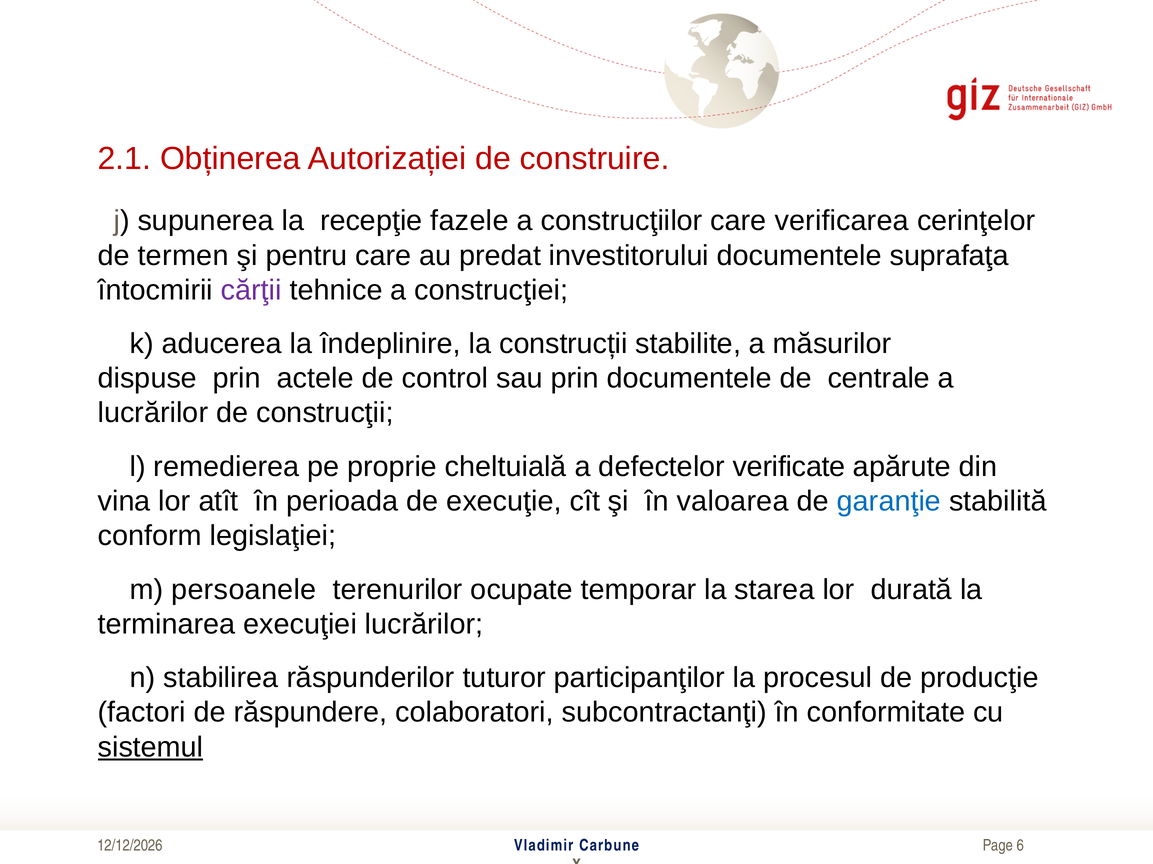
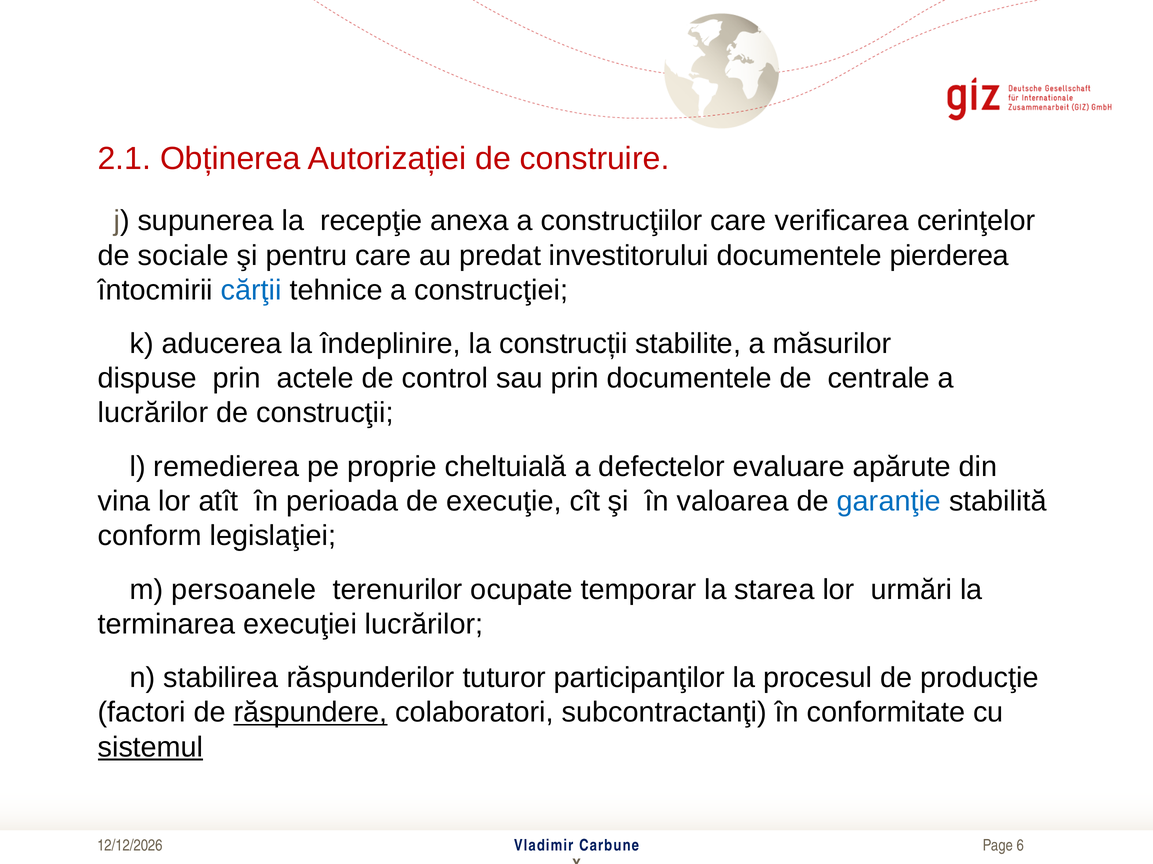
fazele: fazele -> anexa (470, 221)
termen: termen -> sociale (183, 256)
suprafaţa: suprafaţa -> pierderea (949, 256)
cărţii colour: purple -> blue (251, 290)
verificate: verificate -> evaluare (789, 467)
durată: durată -> urmări (911, 590)
răspundere underline: none -> present (310, 713)
